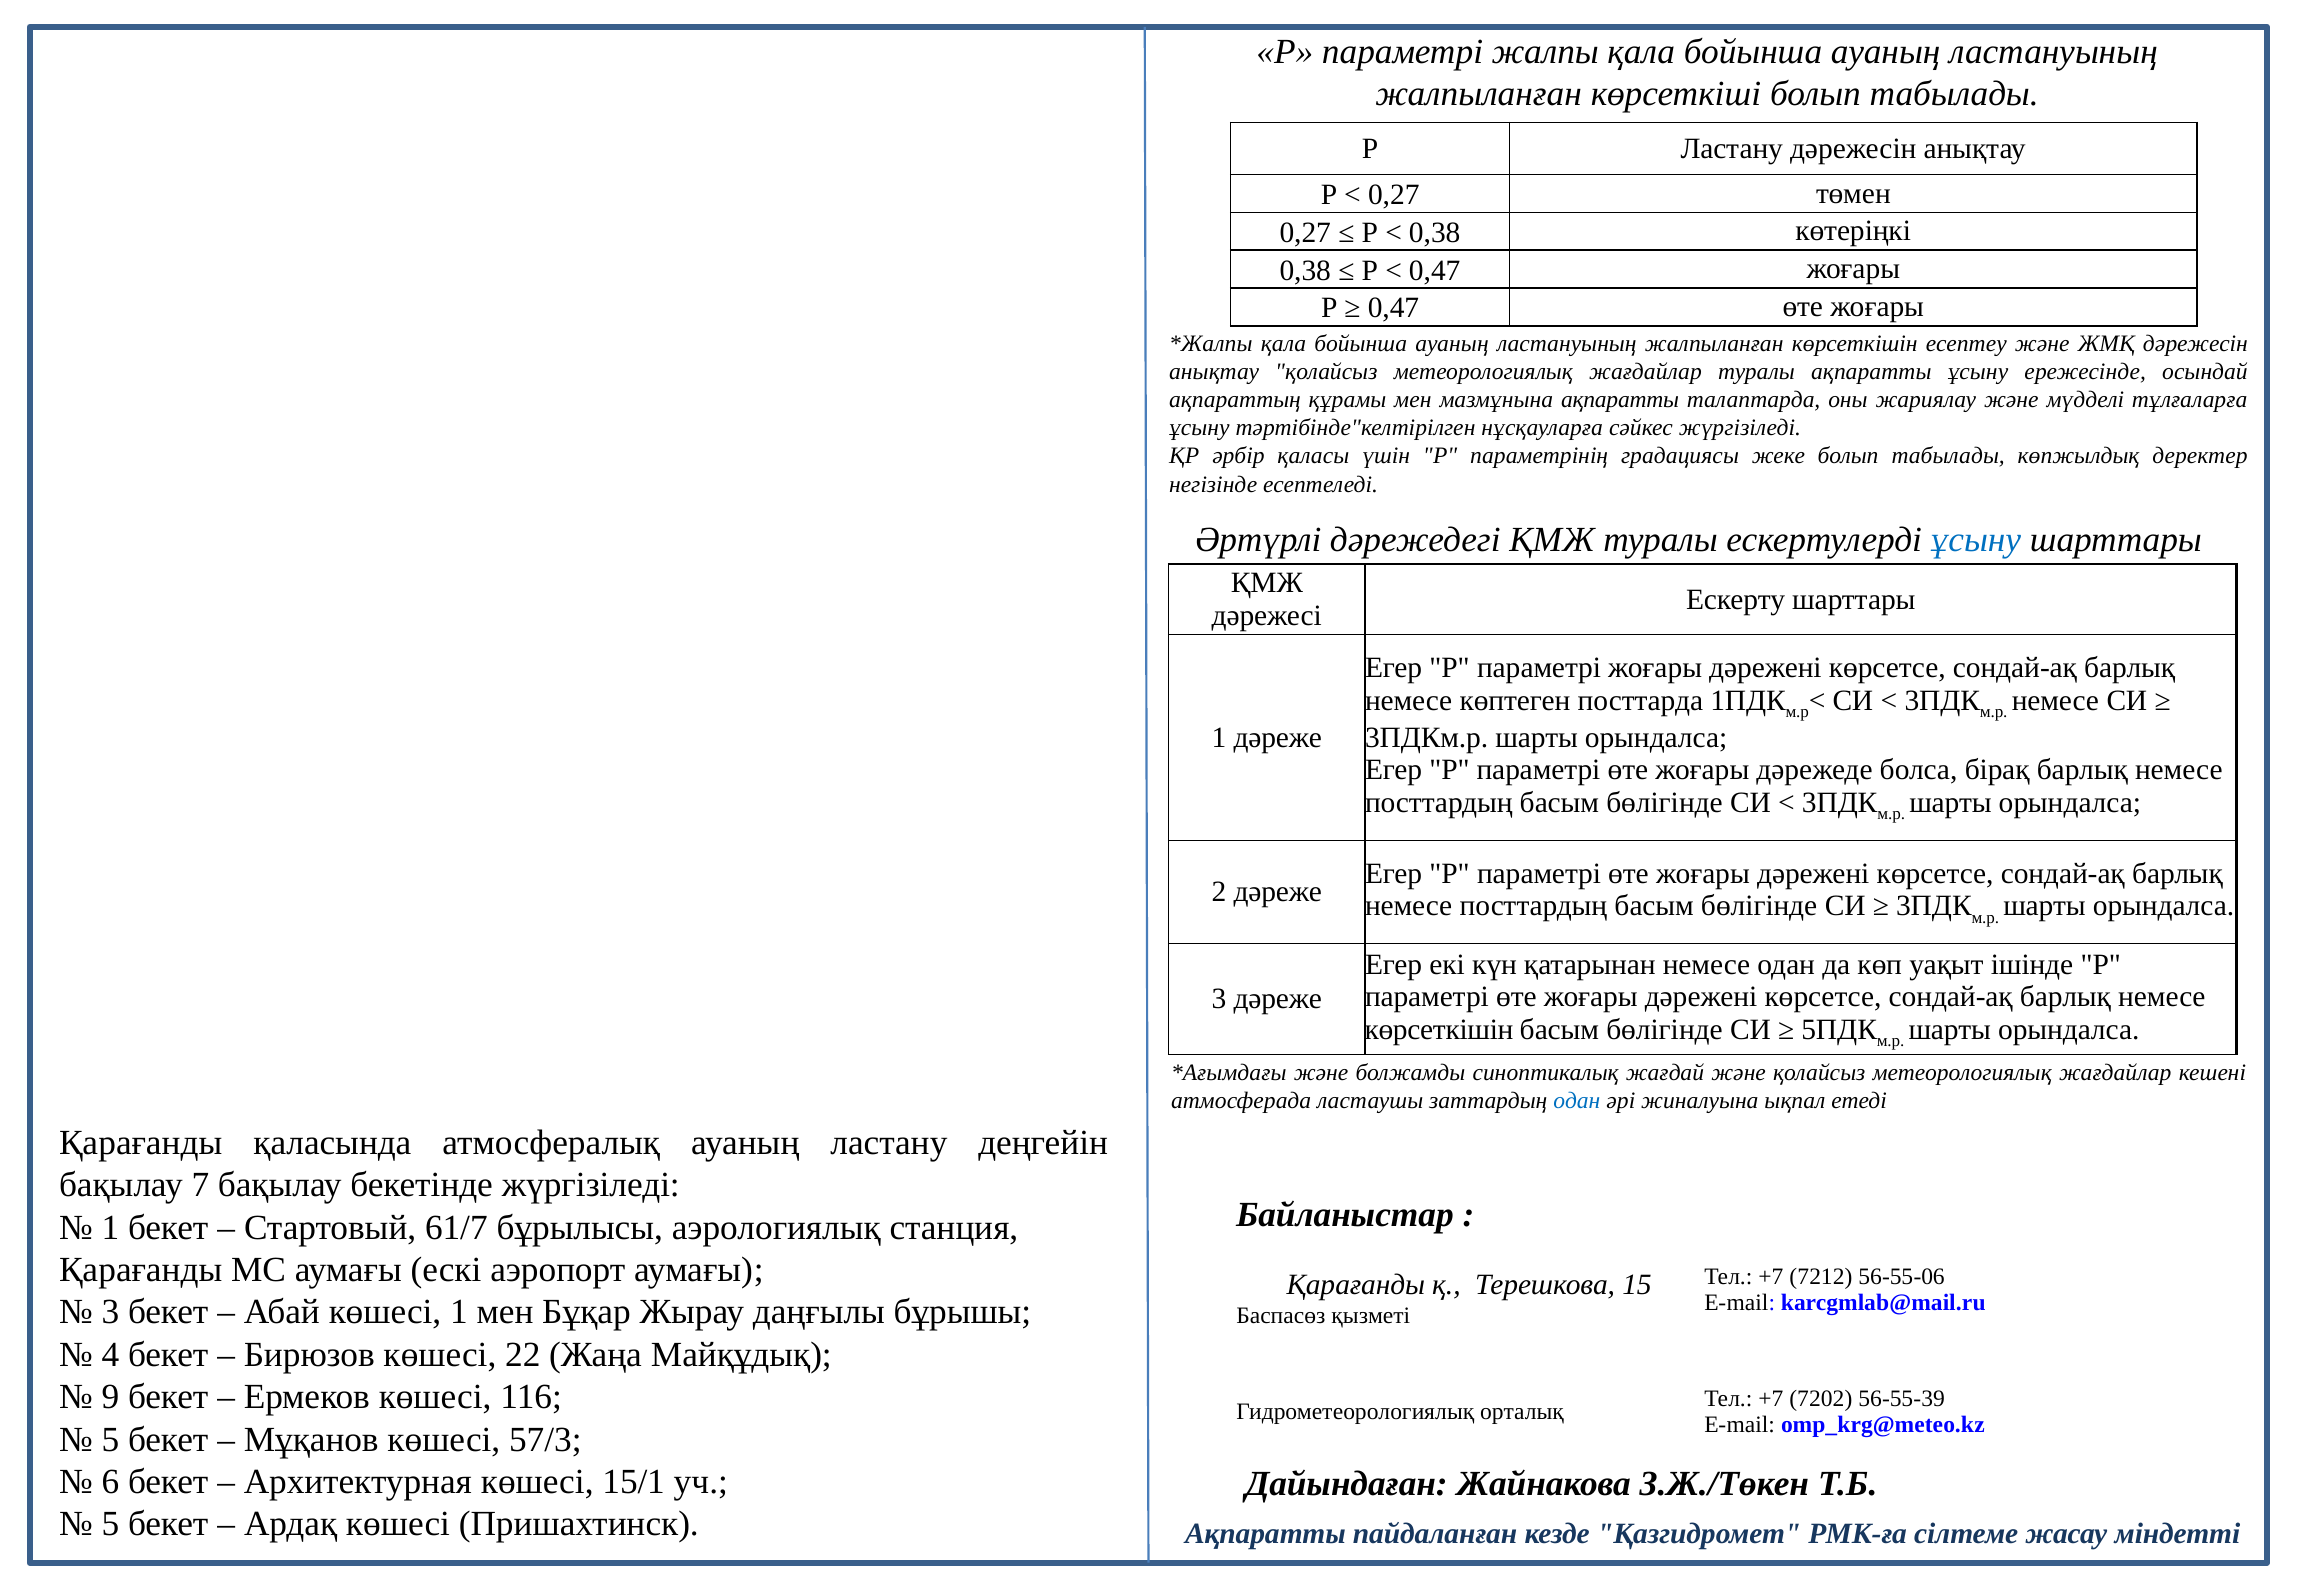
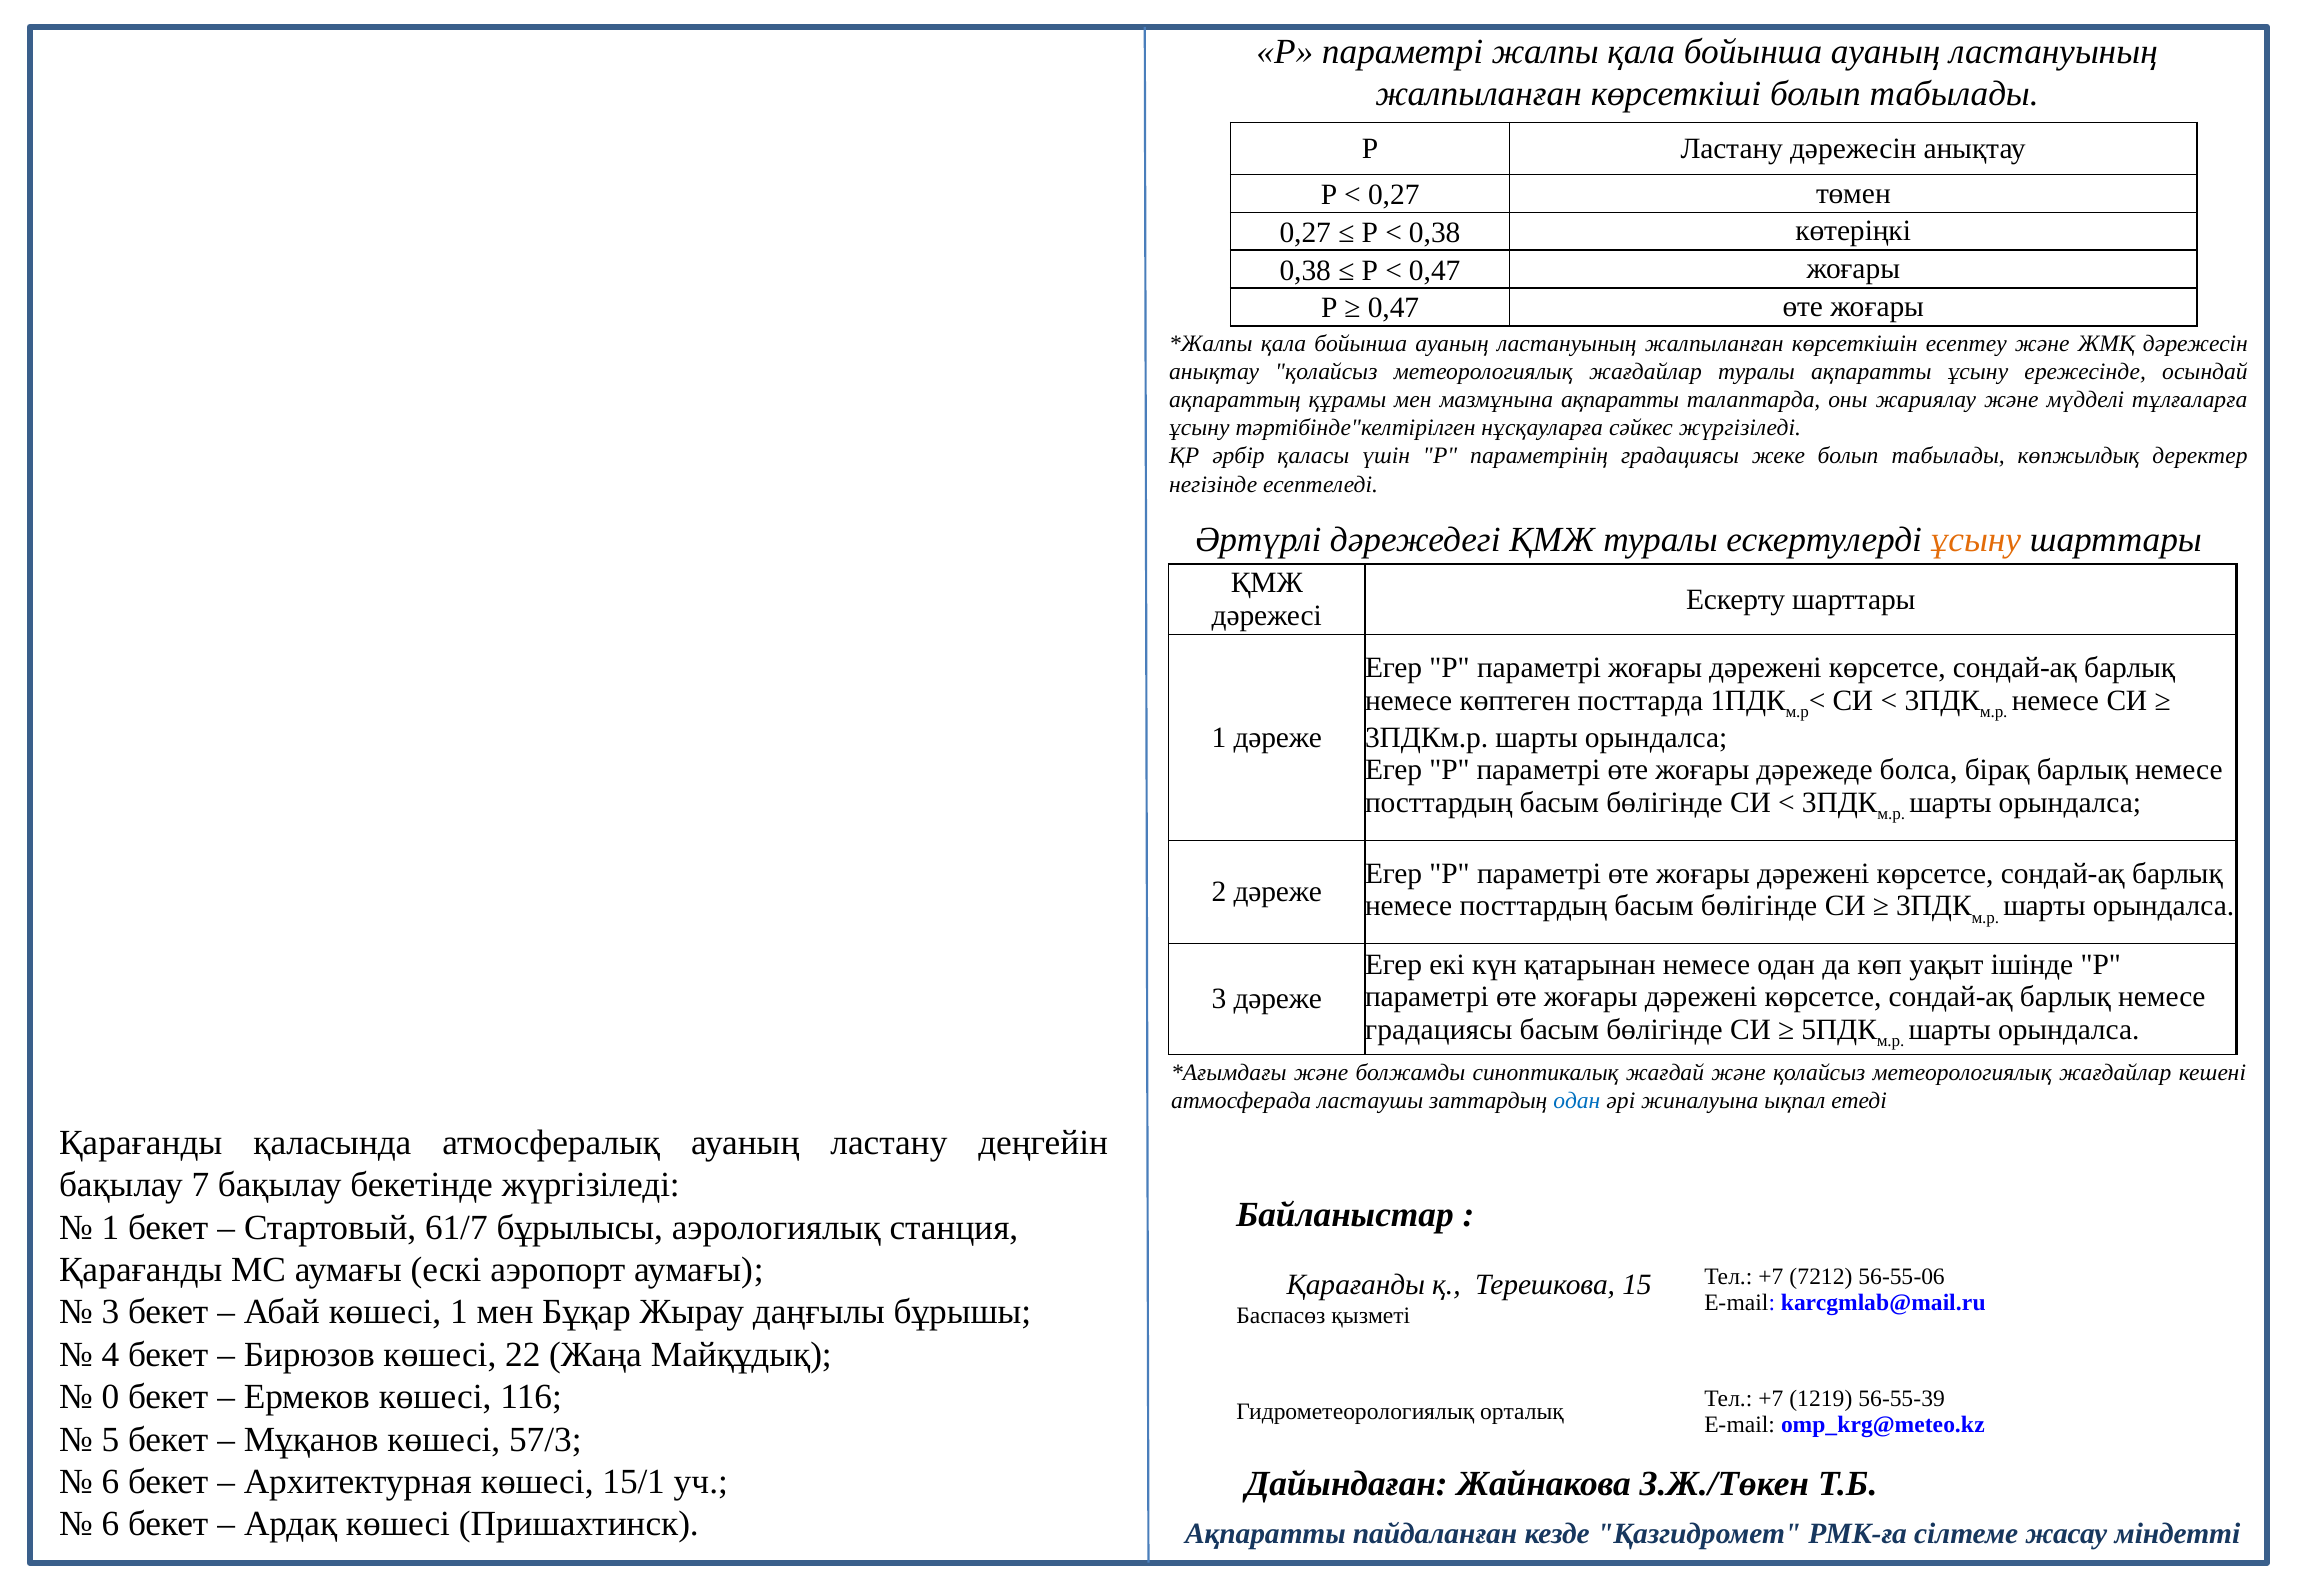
ұсыну colour: blue -> orange (1976, 540)
көрсеткішін: көрсеткішін -> градациясы (1439, 1029)
9: 9 -> 0 (110, 1397)
7202: 7202 -> 1219 (1821, 1399)
5: 5 -> 6 (110, 1524)
